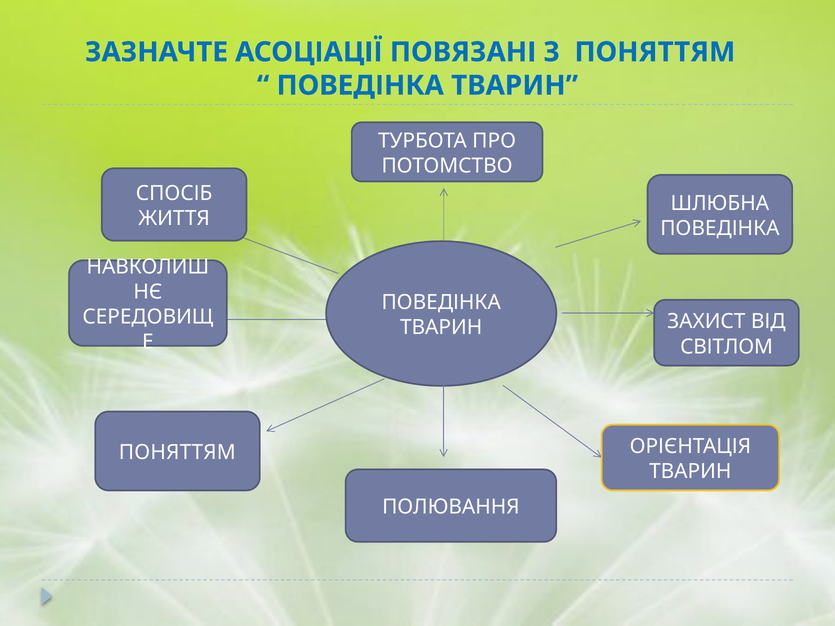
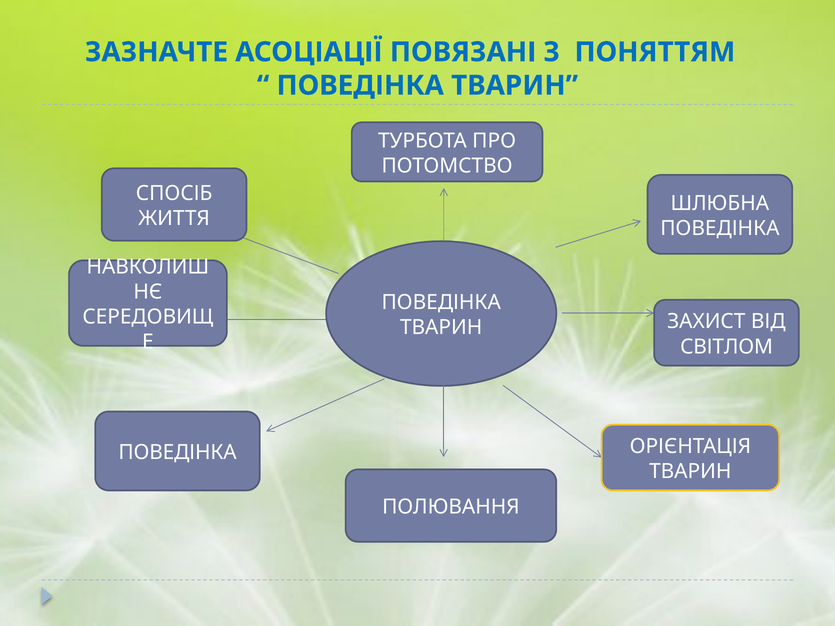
ПОНЯТТЯМ: ПОНЯТТЯМ -> ПОВЕДІНКА (178, 453)
